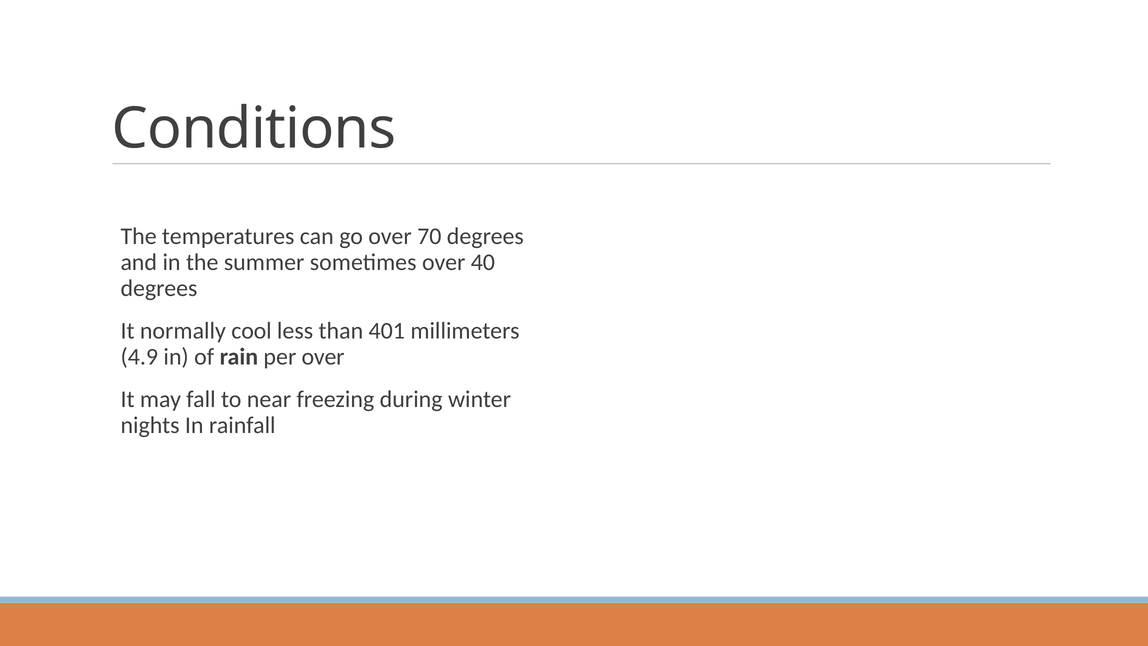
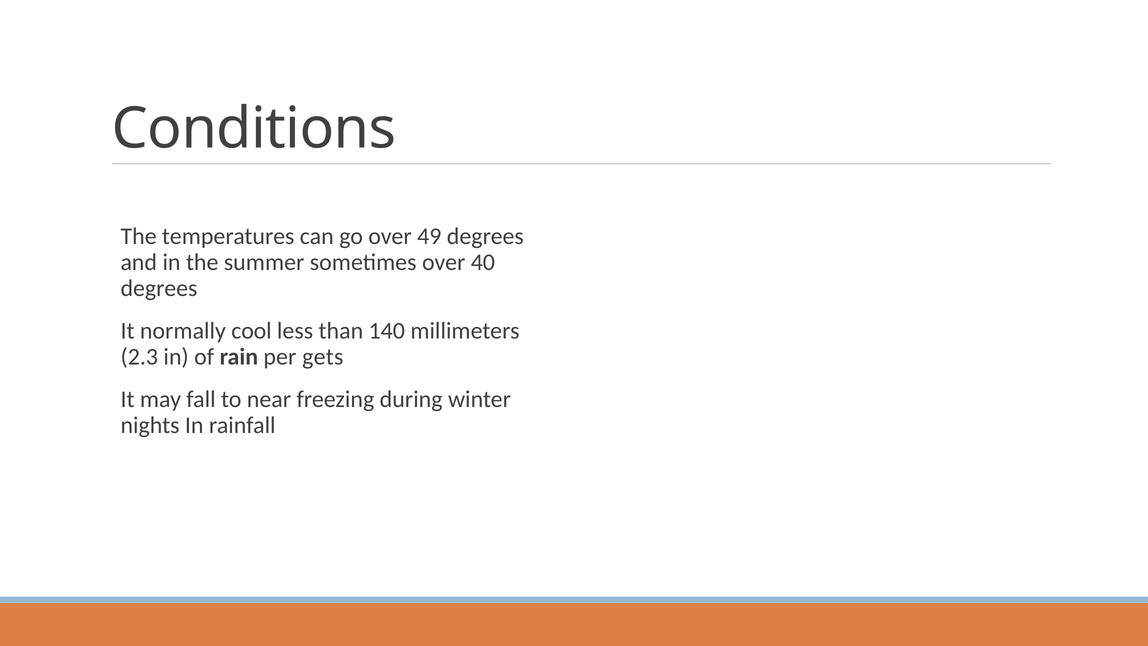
70: 70 -> 49 (429, 236)
401: 401 -> 140 (387, 331)
4.9: 4.9 -> 2.3 (139, 357)
per over: over -> gets (323, 357)
